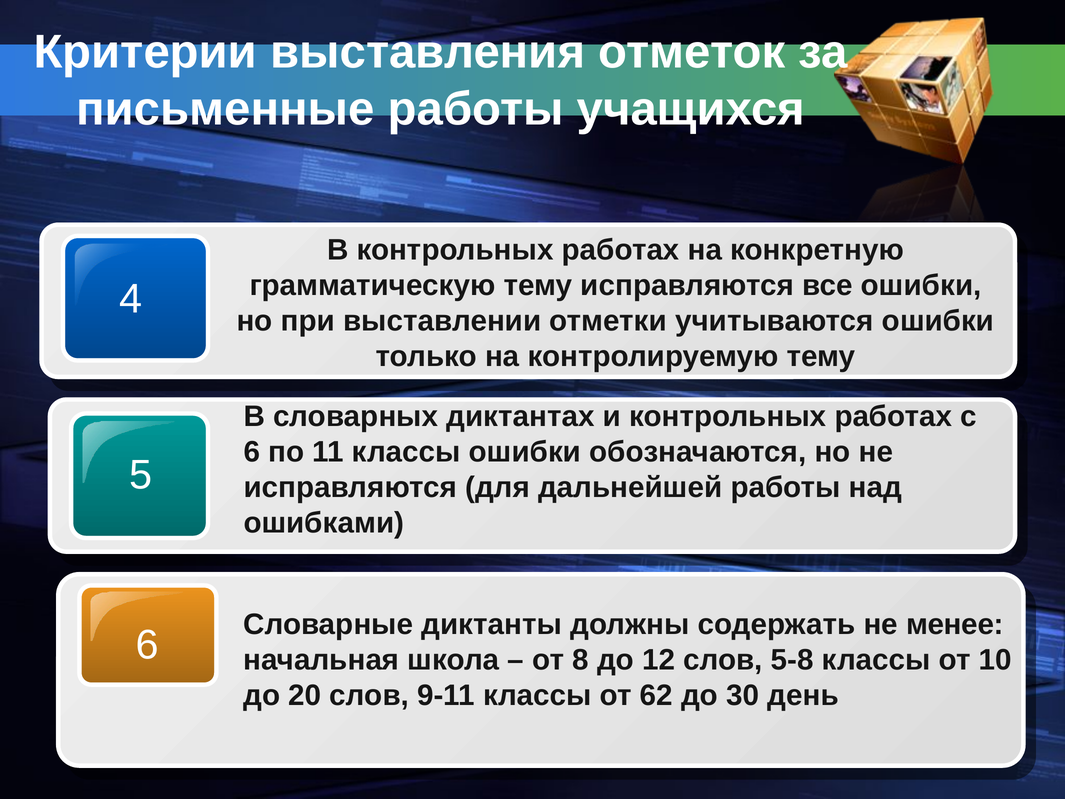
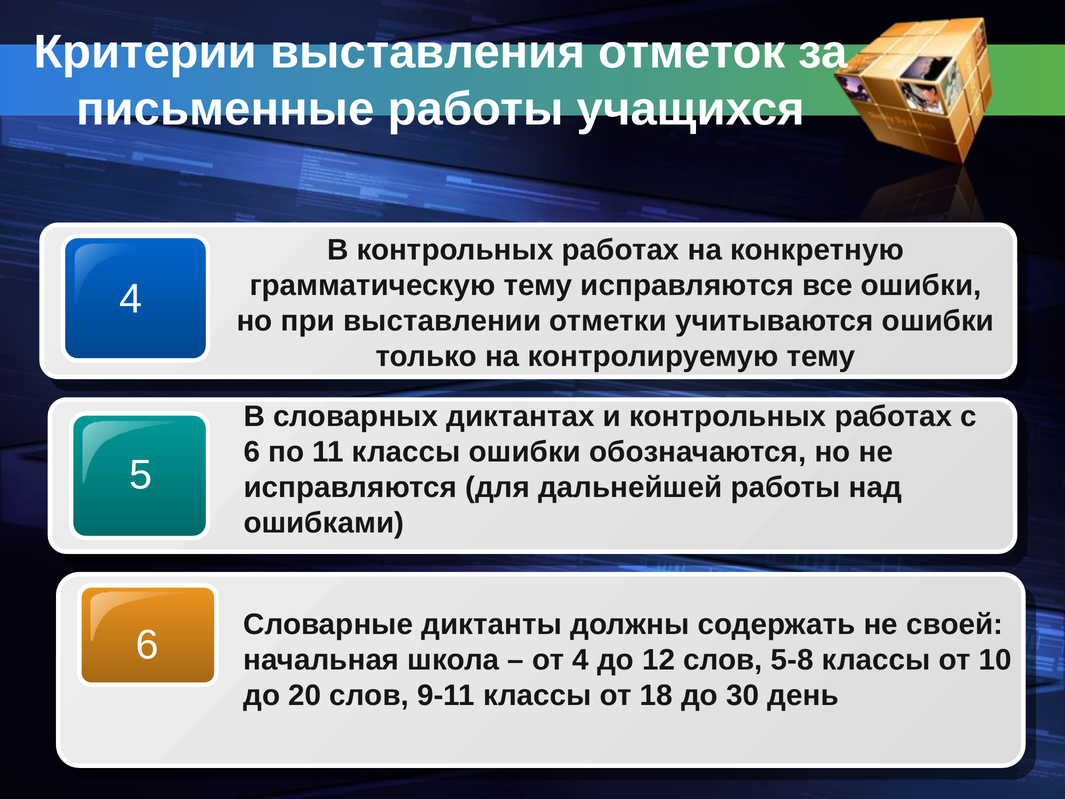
менее: менее -> своей (955, 624)
от 8: 8 -> 4 (580, 660)
62: 62 -> 18 (656, 695)
